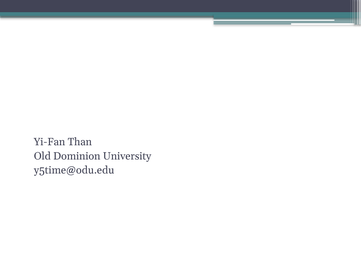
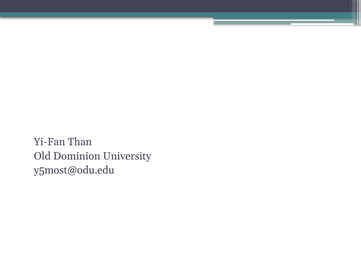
y5time@odu.edu: y5time@odu.edu -> y5most@odu.edu (74, 170)
